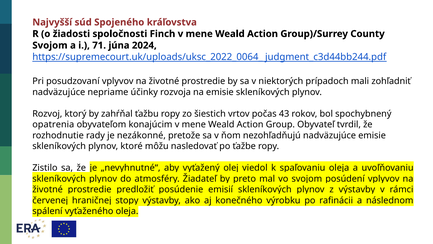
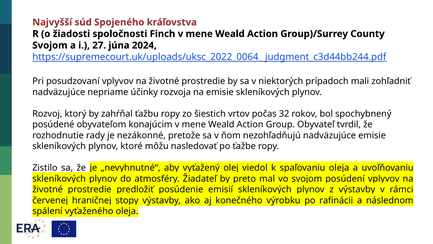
71: 71 -> 27 (99, 45)
43: 43 -> 32 (284, 114)
opatrenia: opatrenia -> posúdené (53, 124)
